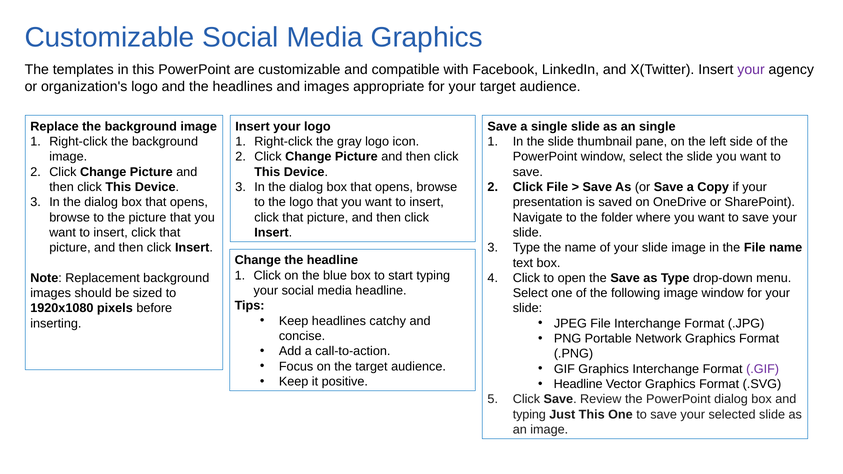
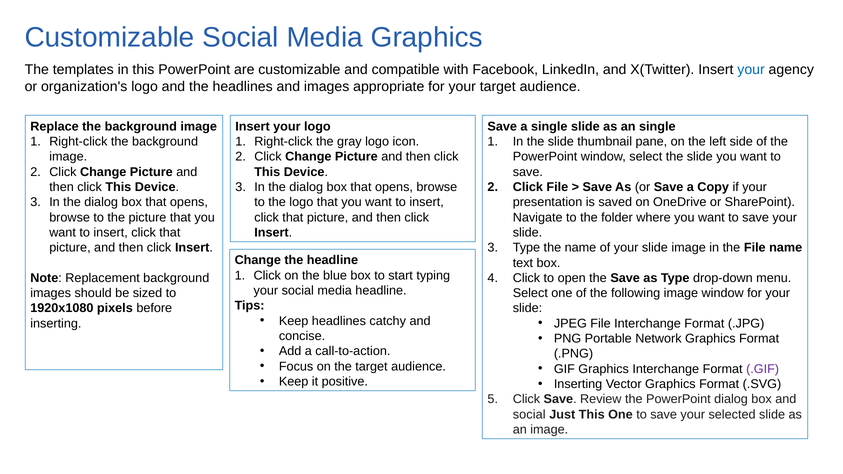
your colour: purple -> blue (751, 70)
Headline: Headline -> Inserting (578, 384)
typing: typing -> social (529, 415)
